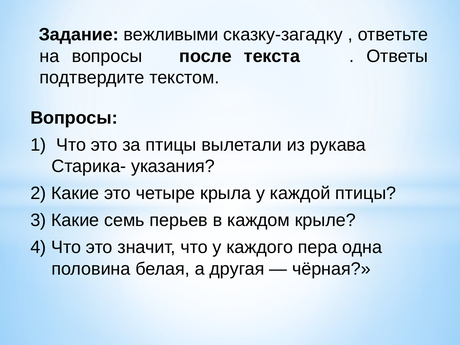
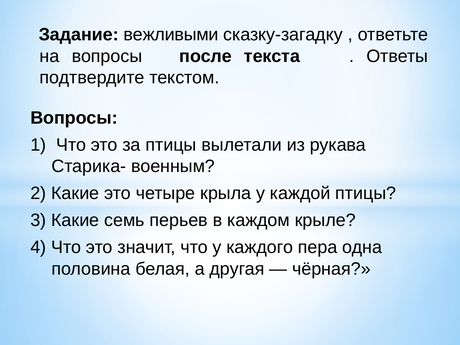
указания: указания -> военным (173, 166)
